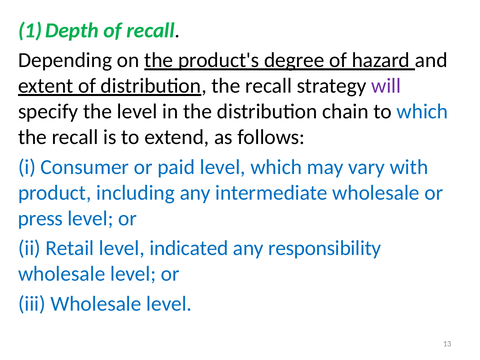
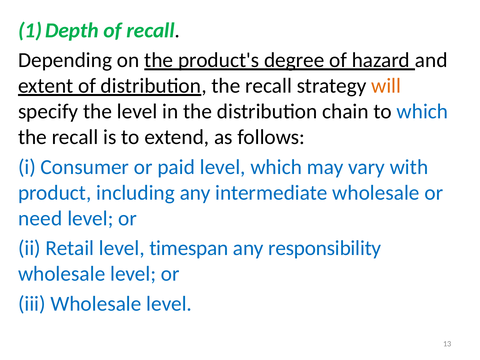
will colour: purple -> orange (386, 86)
press: press -> need (40, 218)
indicated: indicated -> timespan (189, 248)
